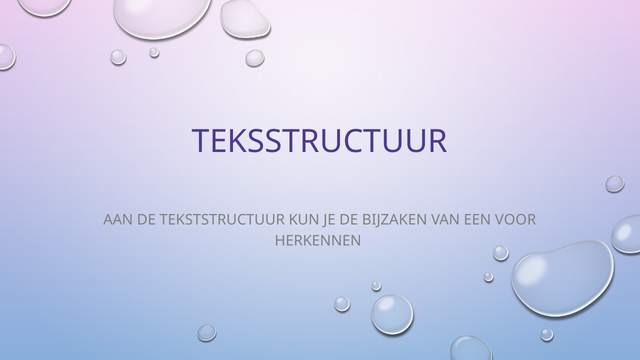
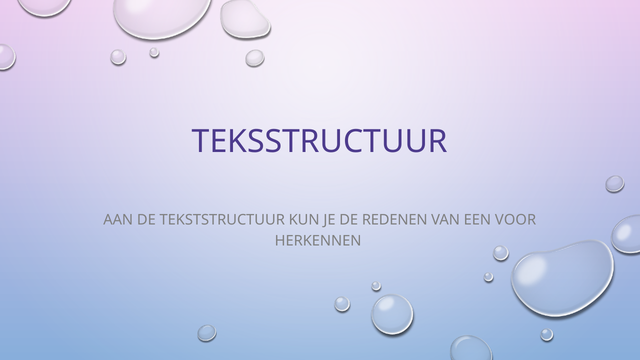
BIJZAKEN: BIJZAKEN -> REDENEN (395, 220)
